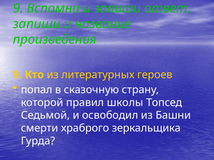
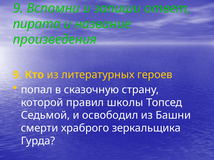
запиши: запиши -> пирата (37, 24)
